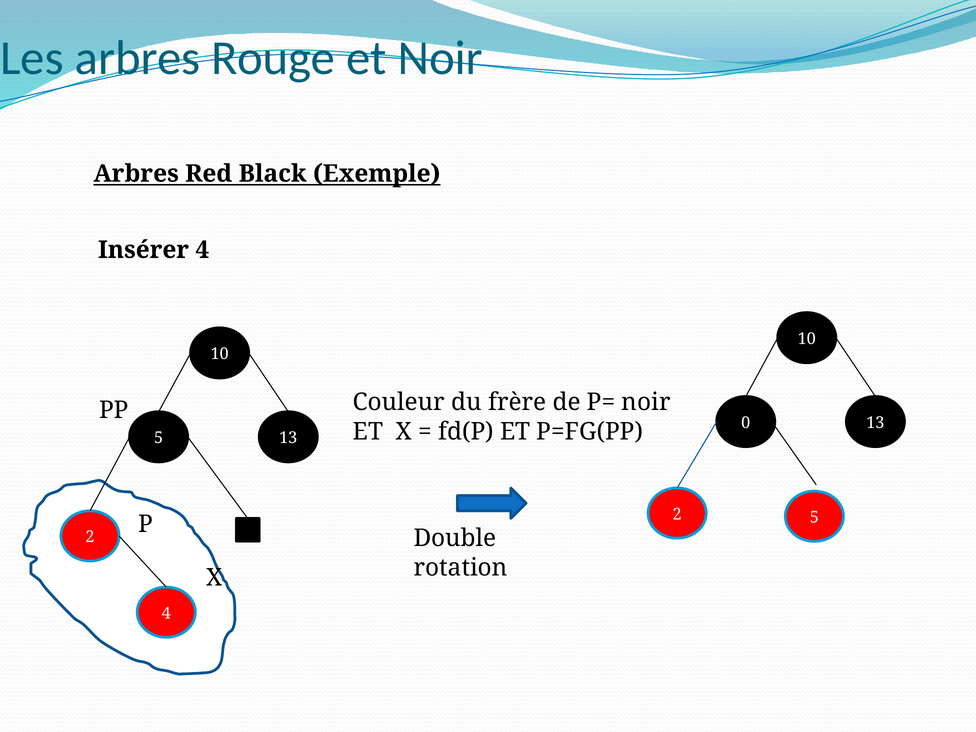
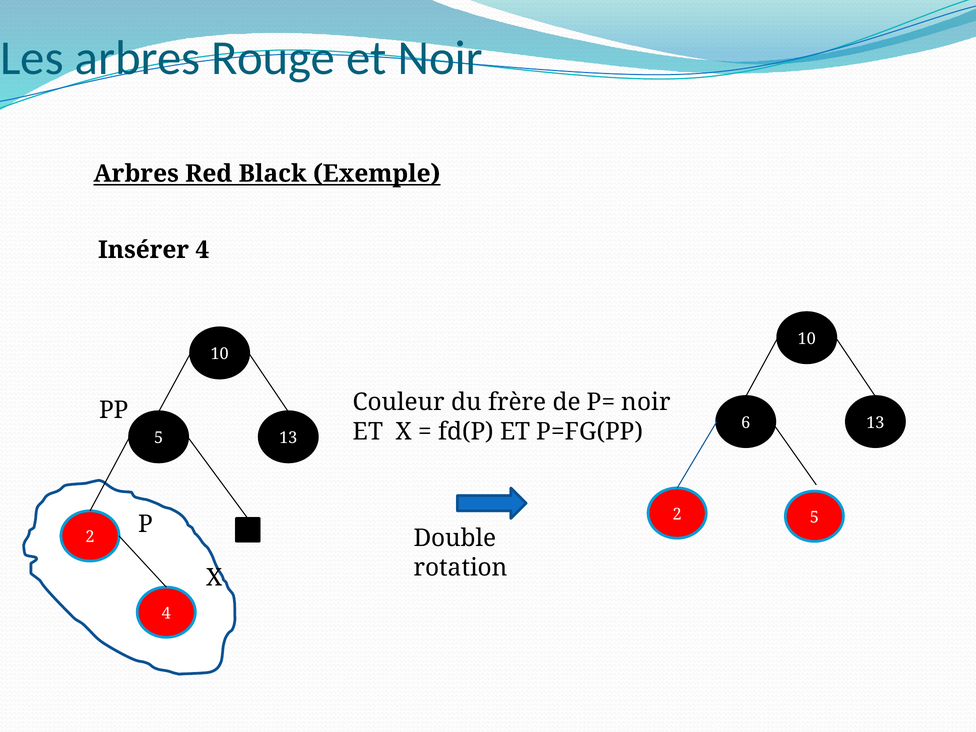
0: 0 -> 6 (746, 423)
